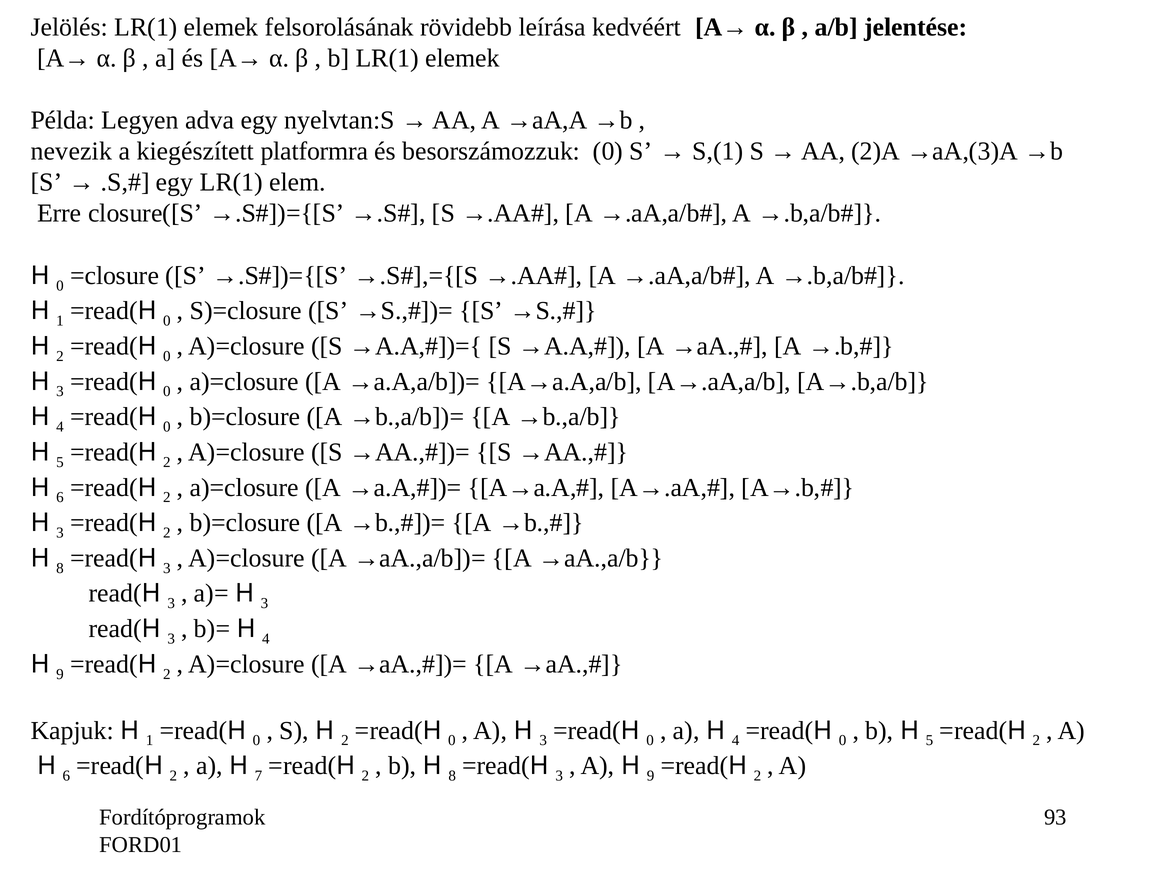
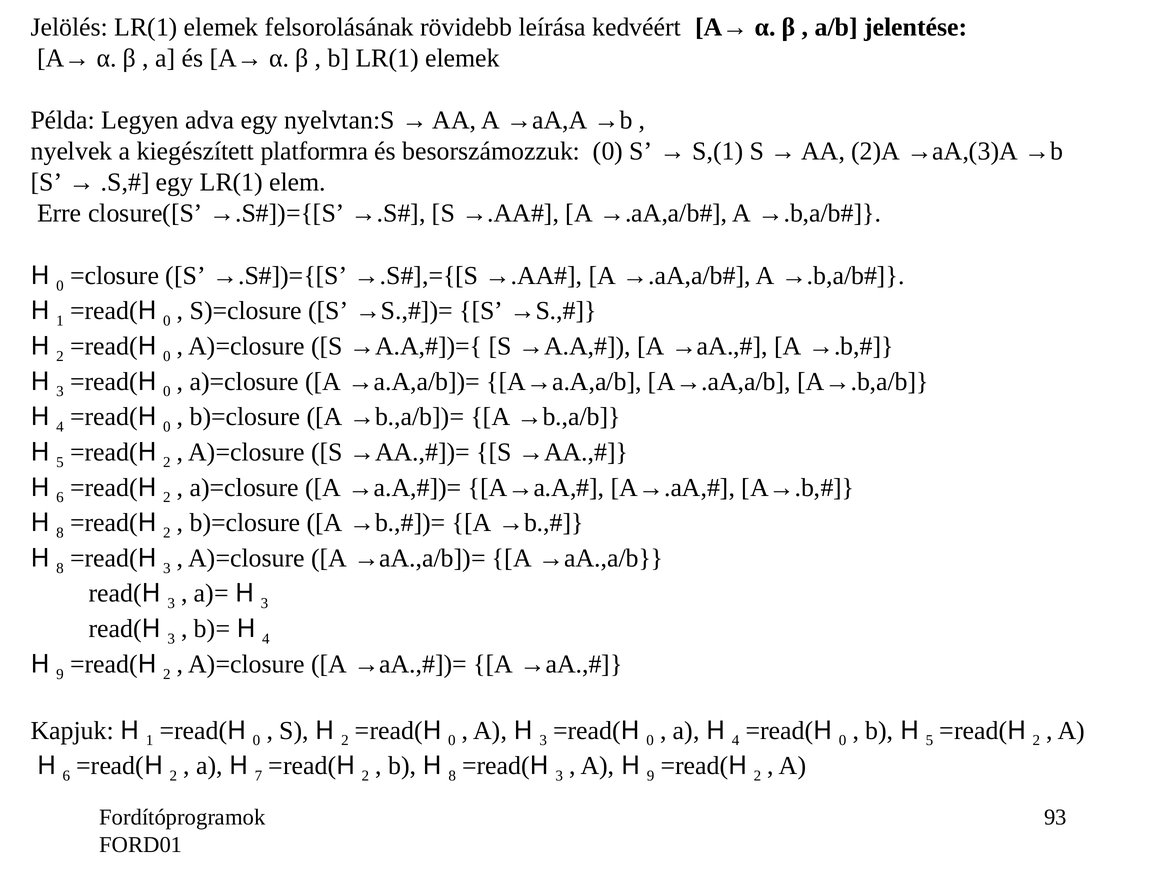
nevezik: nevezik -> nyelvek (72, 151)
3: 3 -> 8 (60, 533)
